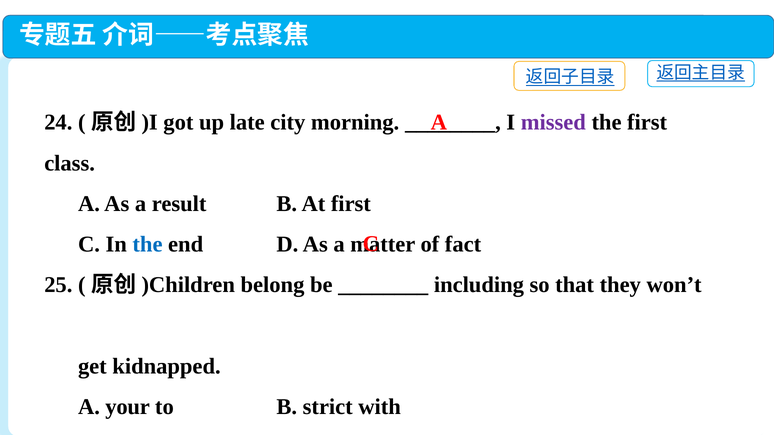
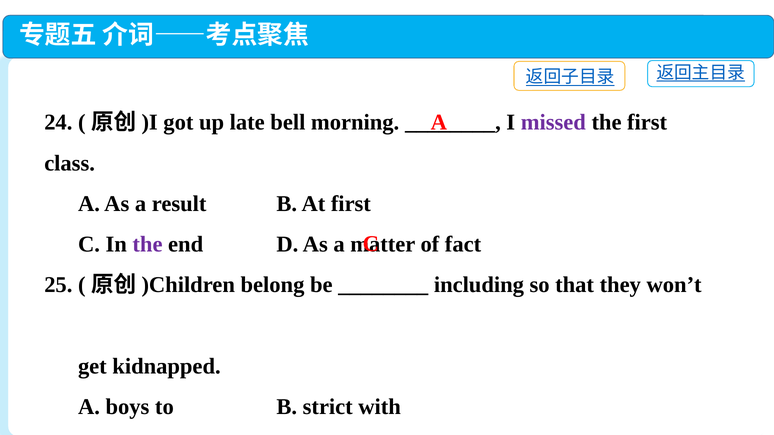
city: city -> bell (288, 123)
the colour: blue -> purple (147, 245)
your: your -> boys (127, 407)
